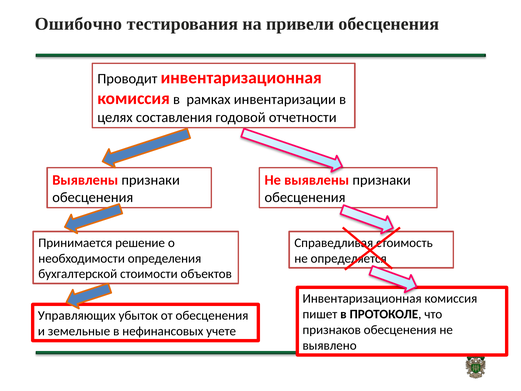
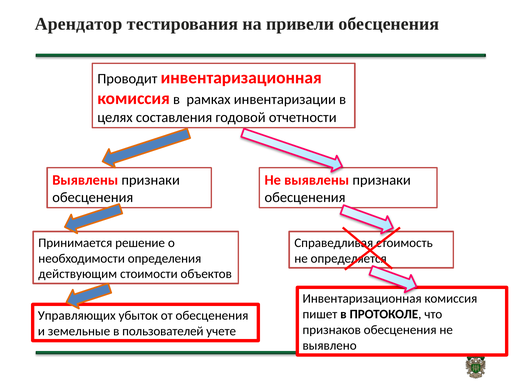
Ошибочно: Ошибочно -> Арендатор (79, 24)
бухгалтерской: бухгалтерской -> действующим (78, 274)
нефинансовых: нефинансовых -> пользователей (163, 331)
